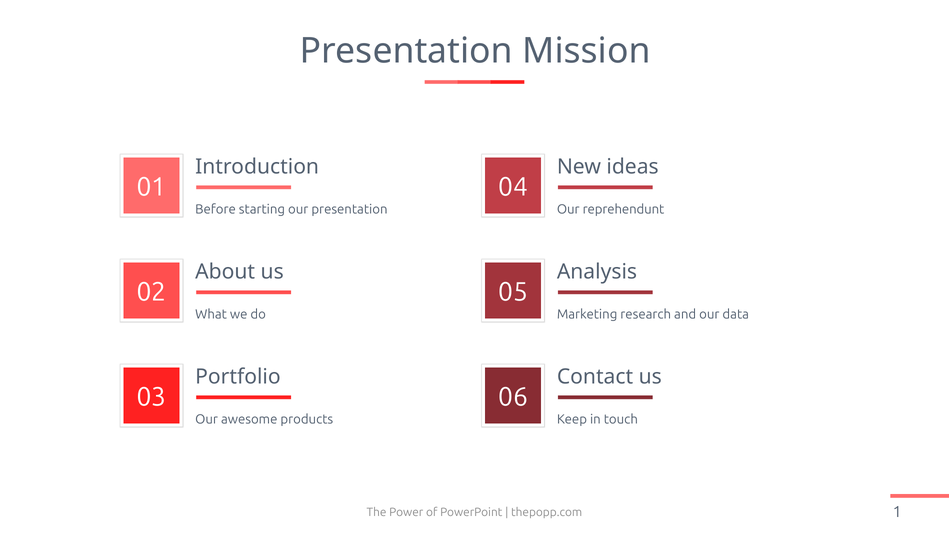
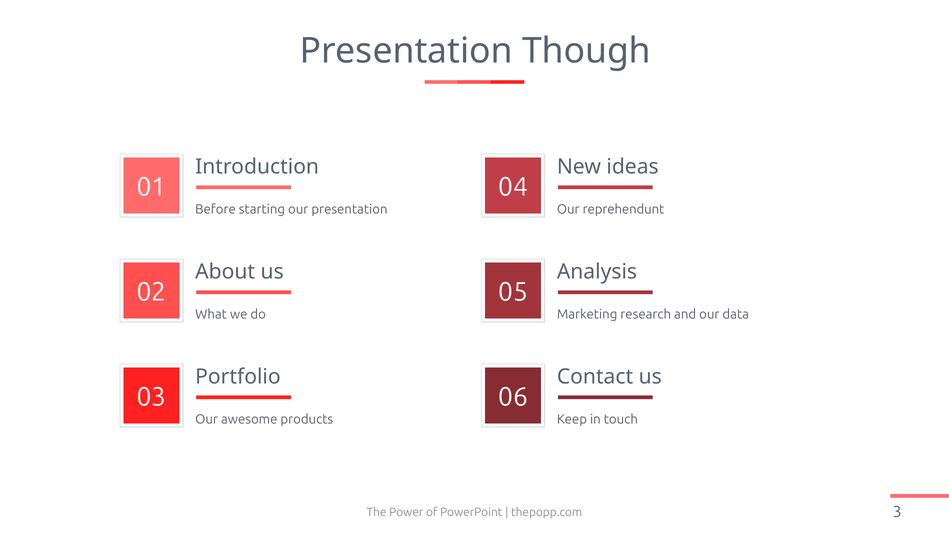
Mission: Mission -> Though (586, 51)
1: 1 -> 3 (897, 512)
